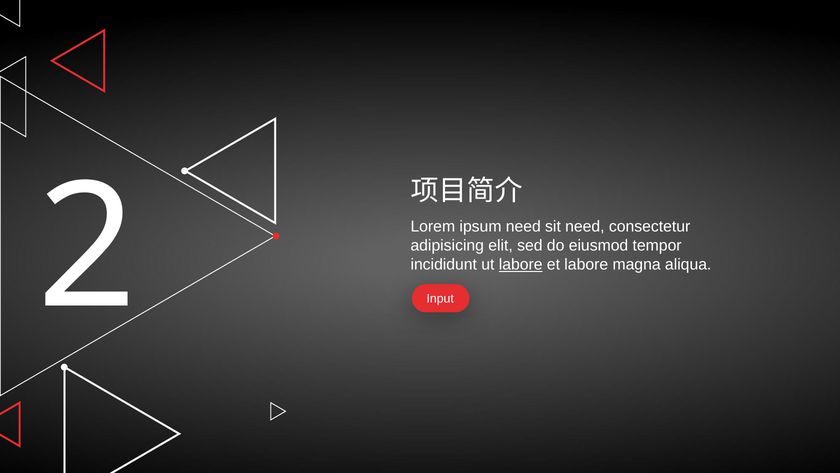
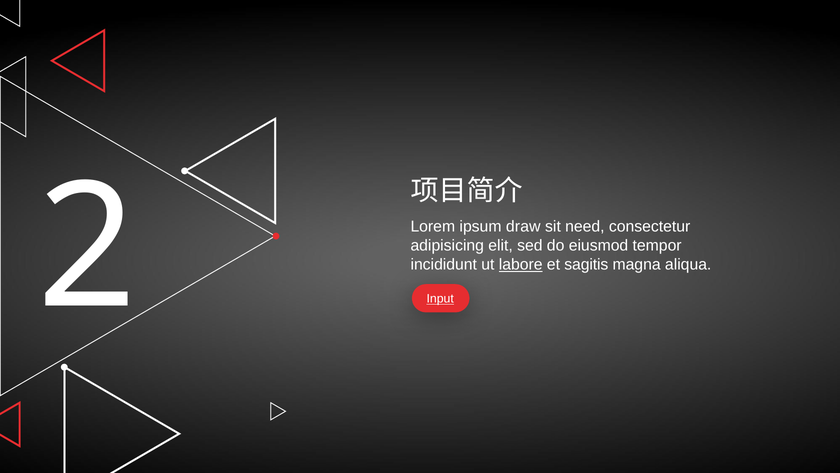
ipsum need: need -> draw (523, 226)
et labore: labore -> sagitis (586, 264)
Input underline: none -> present (440, 299)
